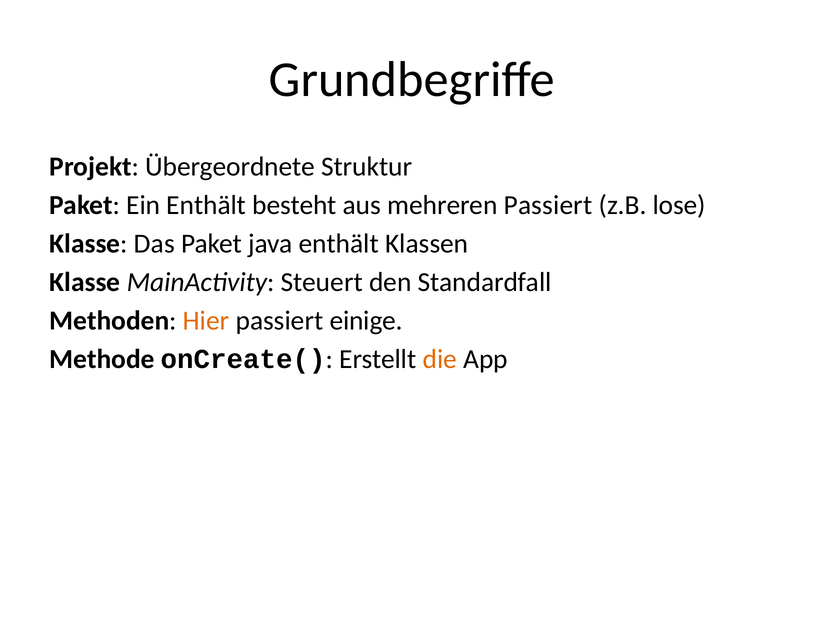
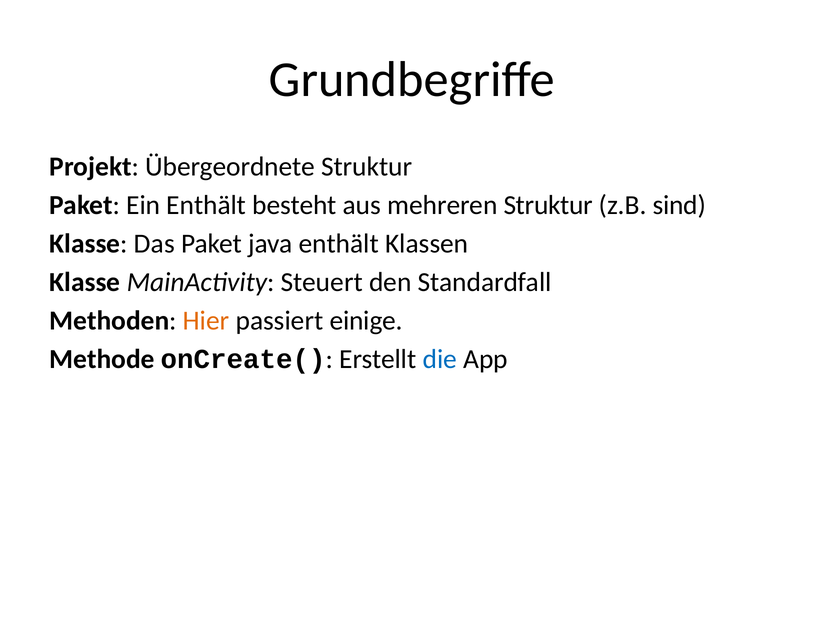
mehreren Passiert: Passiert -> Struktur (548, 205)
lose: lose -> sind (679, 205)
die colour: orange -> blue (440, 359)
